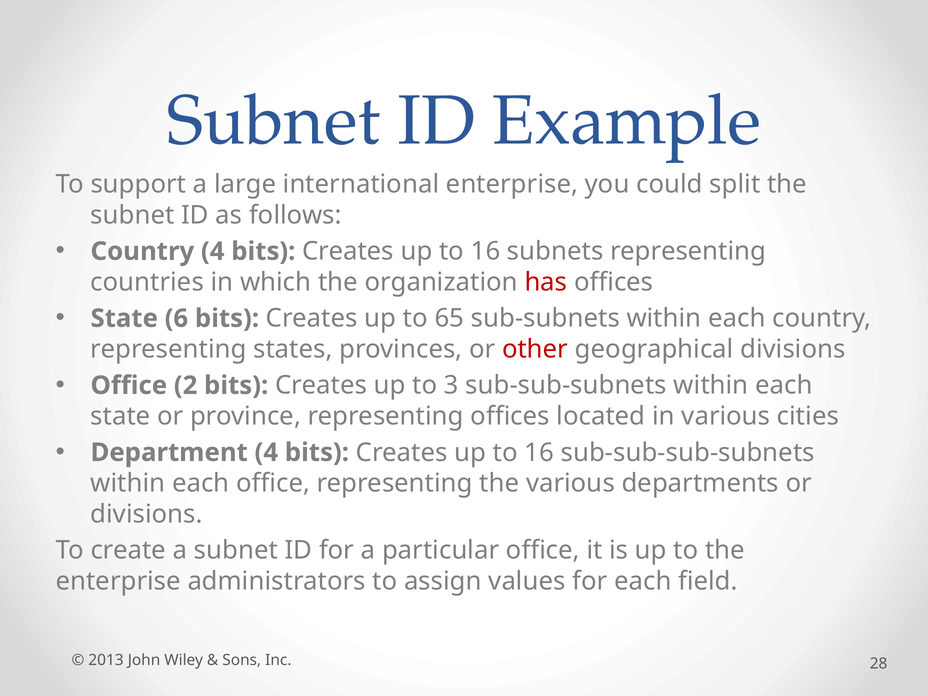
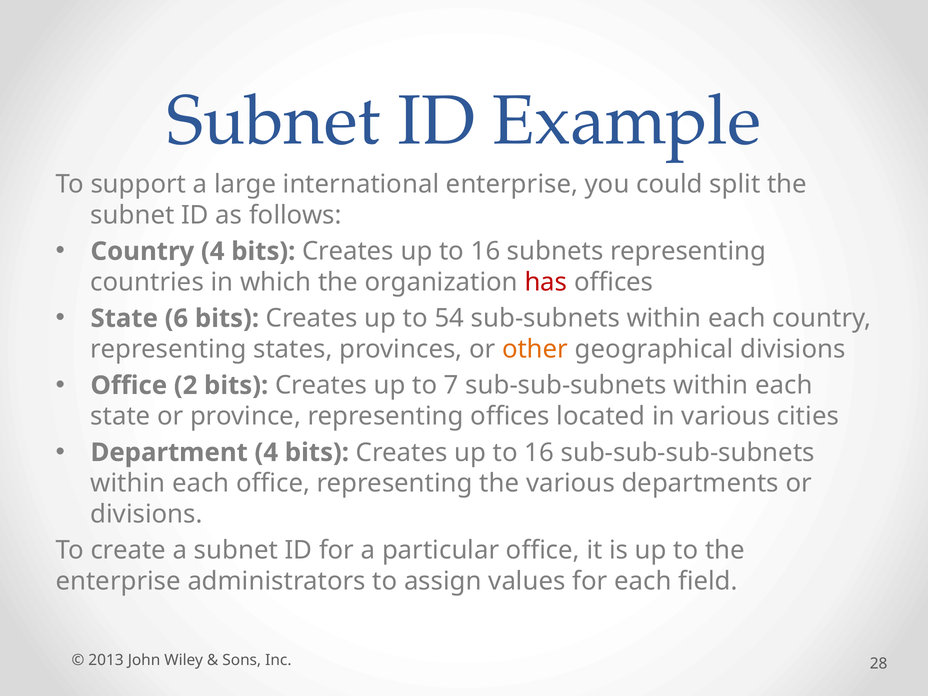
65: 65 -> 54 (449, 318)
other colour: red -> orange (535, 349)
3: 3 -> 7 (451, 385)
